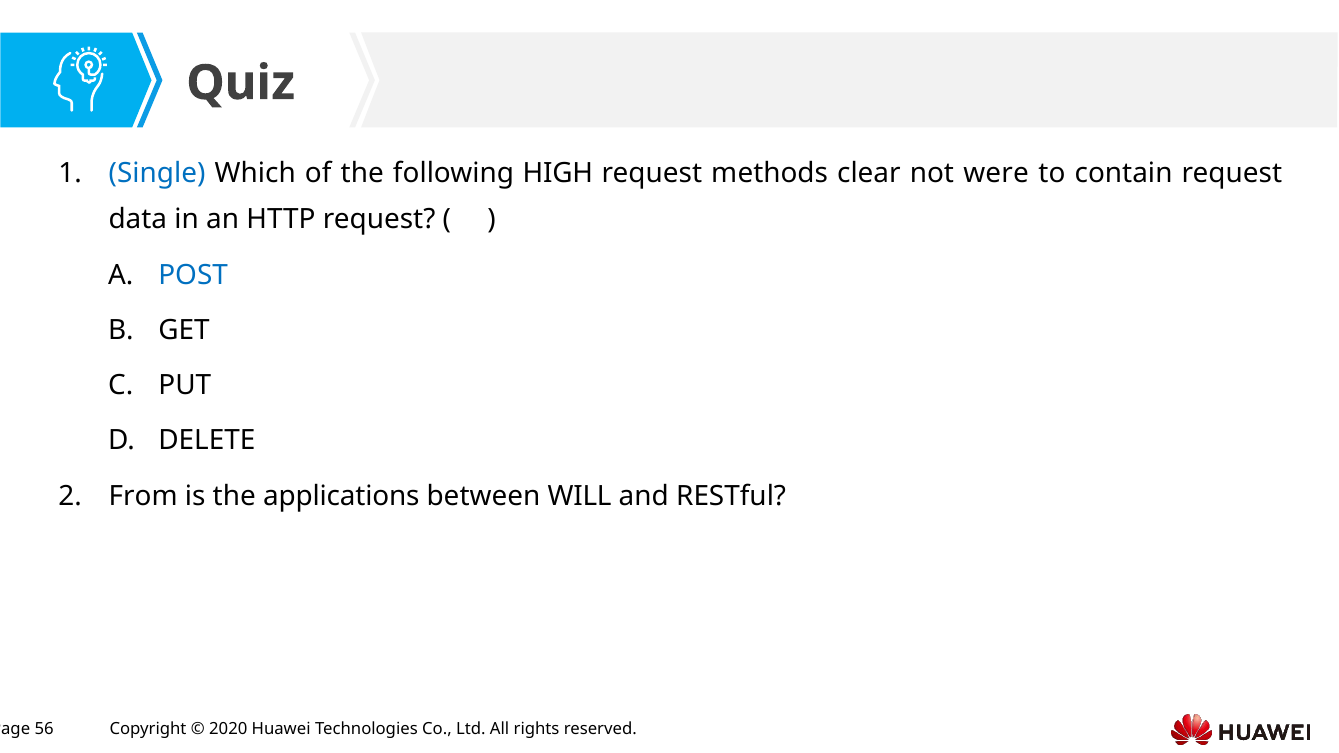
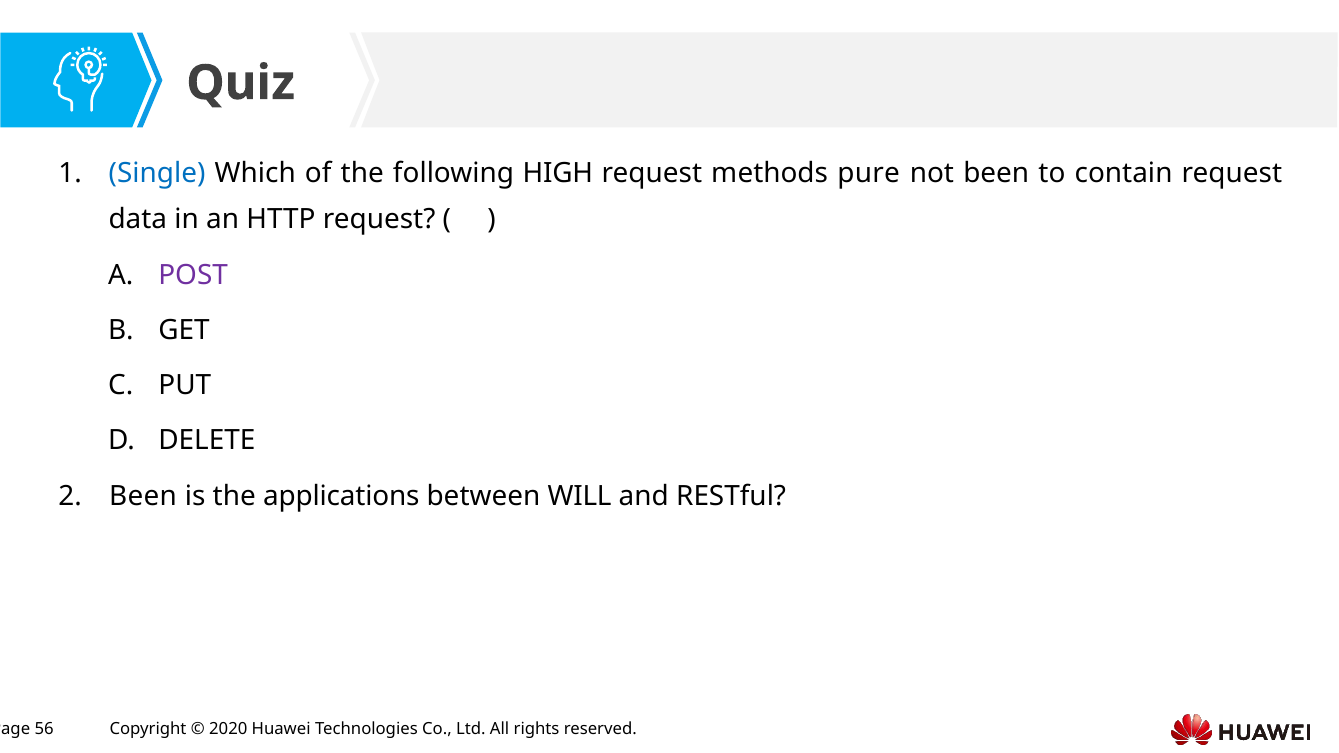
clear: clear -> pure (869, 173)
not were: were -> been (996, 173)
POST colour: blue -> purple (193, 275)
From: From -> Been (143, 496)
